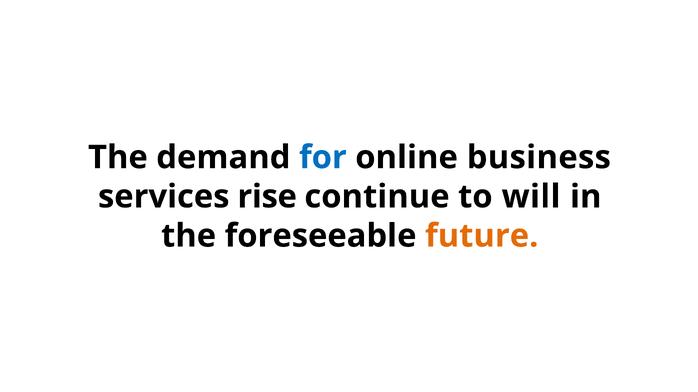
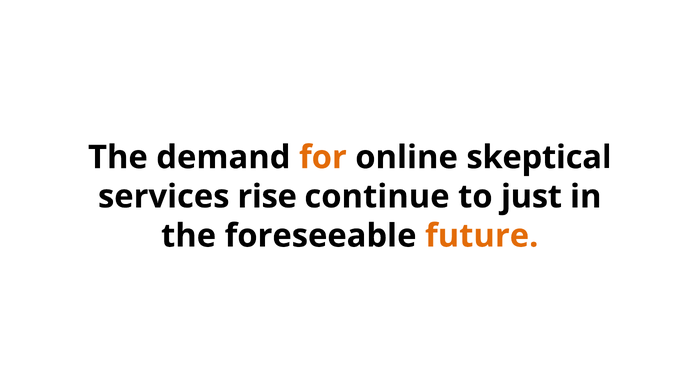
for colour: blue -> orange (323, 158)
business: business -> skeptical (539, 158)
will: will -> just (531, 197)
